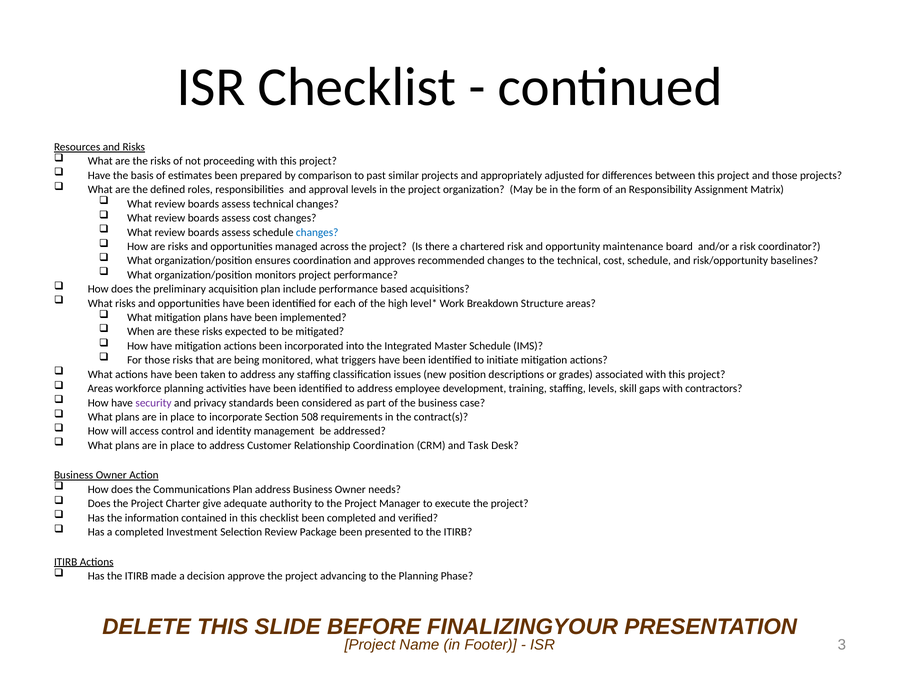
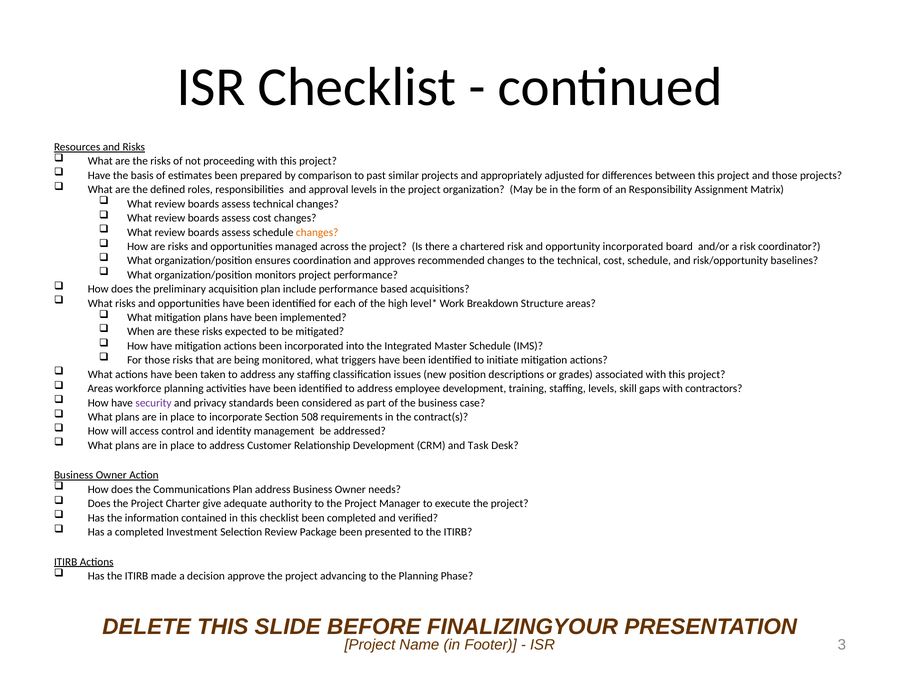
changes colour: blue -> orange (317, 232)
opportunity maintenance: maintenance -> incorporated (633, 247)
Relationship Coordination: Coordination -> Development (384, 445)
